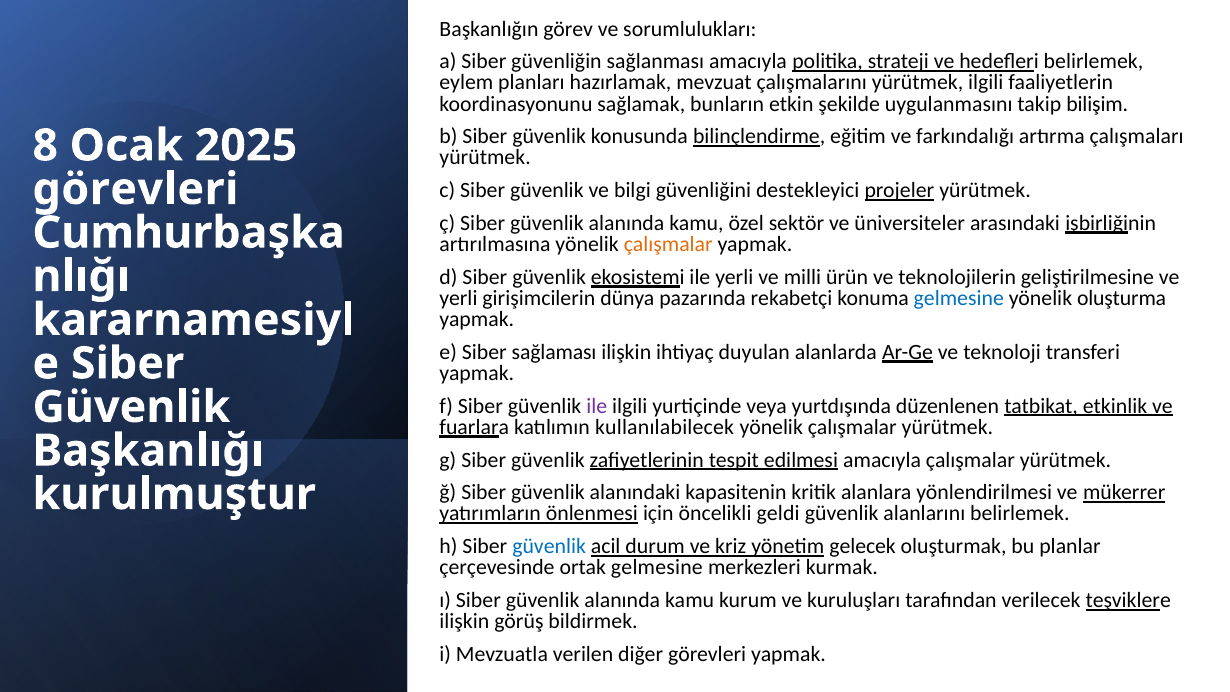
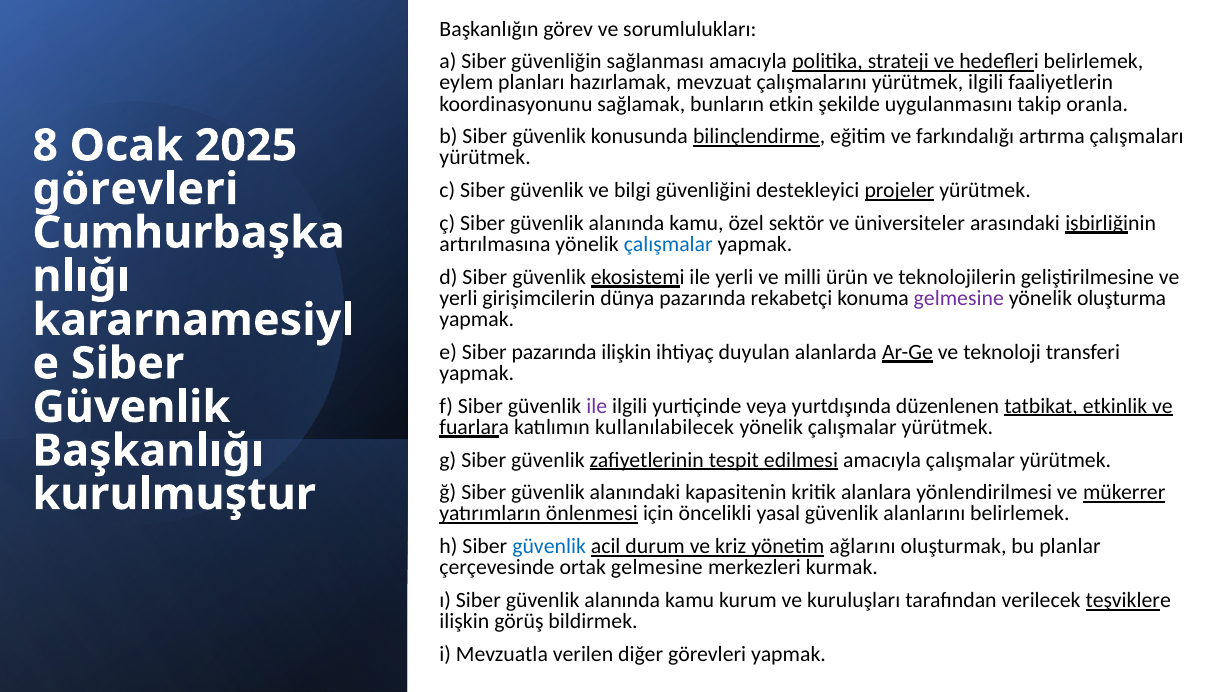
bilişim: bilişim -> oranla (1097, 104)
çalışmalar colour: orange -> blue (668, 244)
gelmesine colour: blue -> purple (959, 298)
Siber sağlaması: sağlaması -> pazarında (554, 352)
geldi: geldi -> yasal (778, 514)
gelecek: gelecek -> ağlarını (863, 546)
